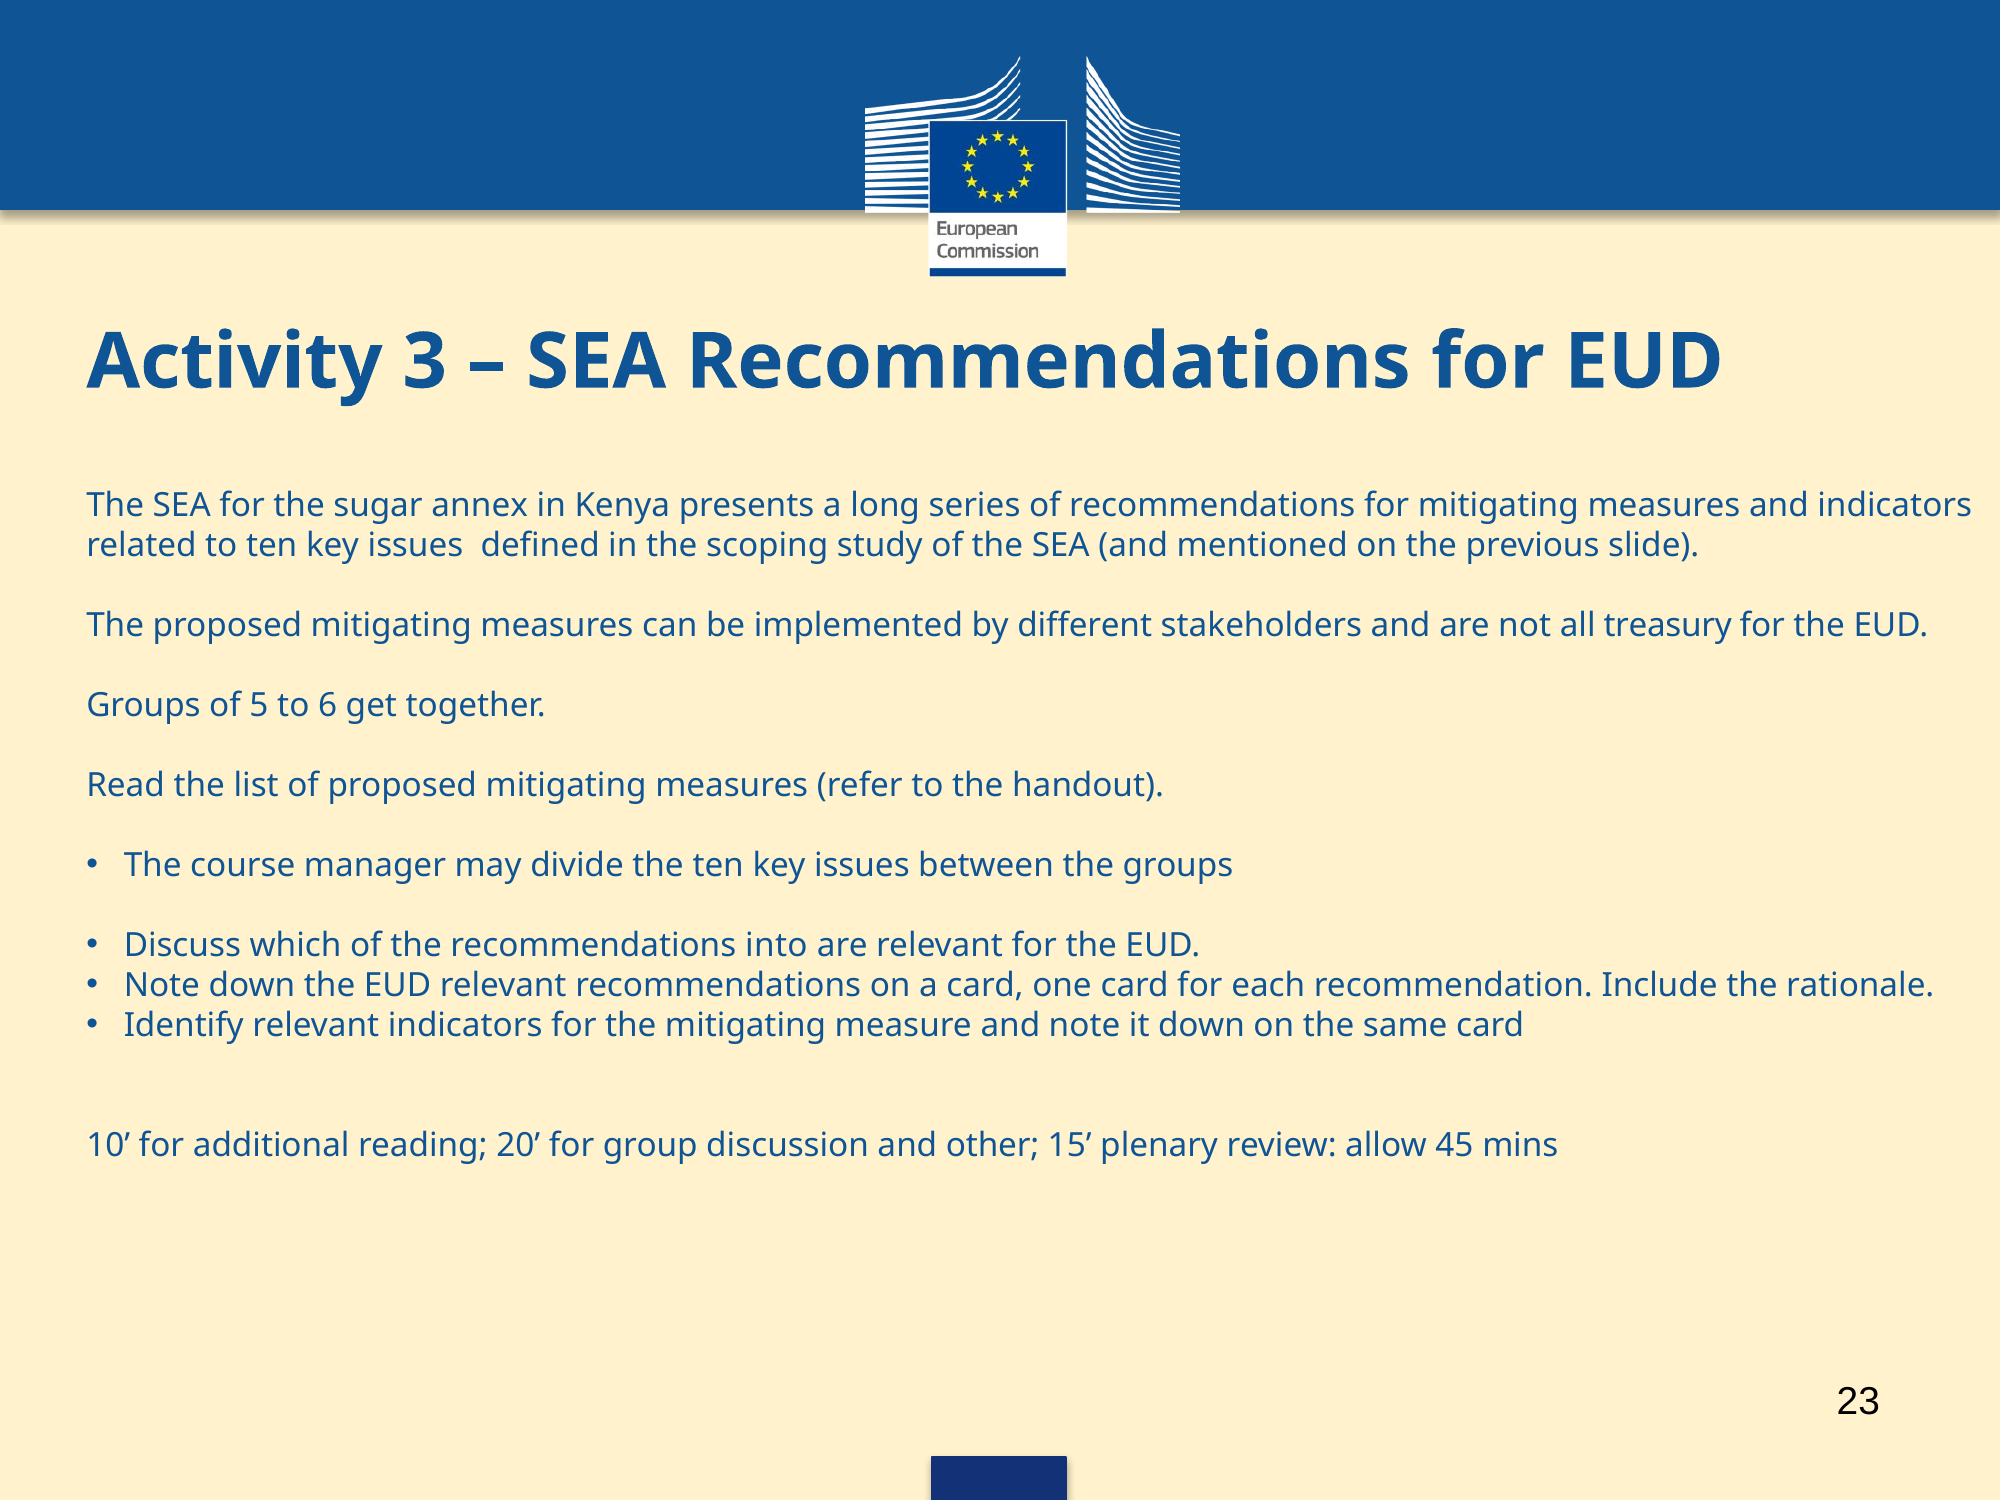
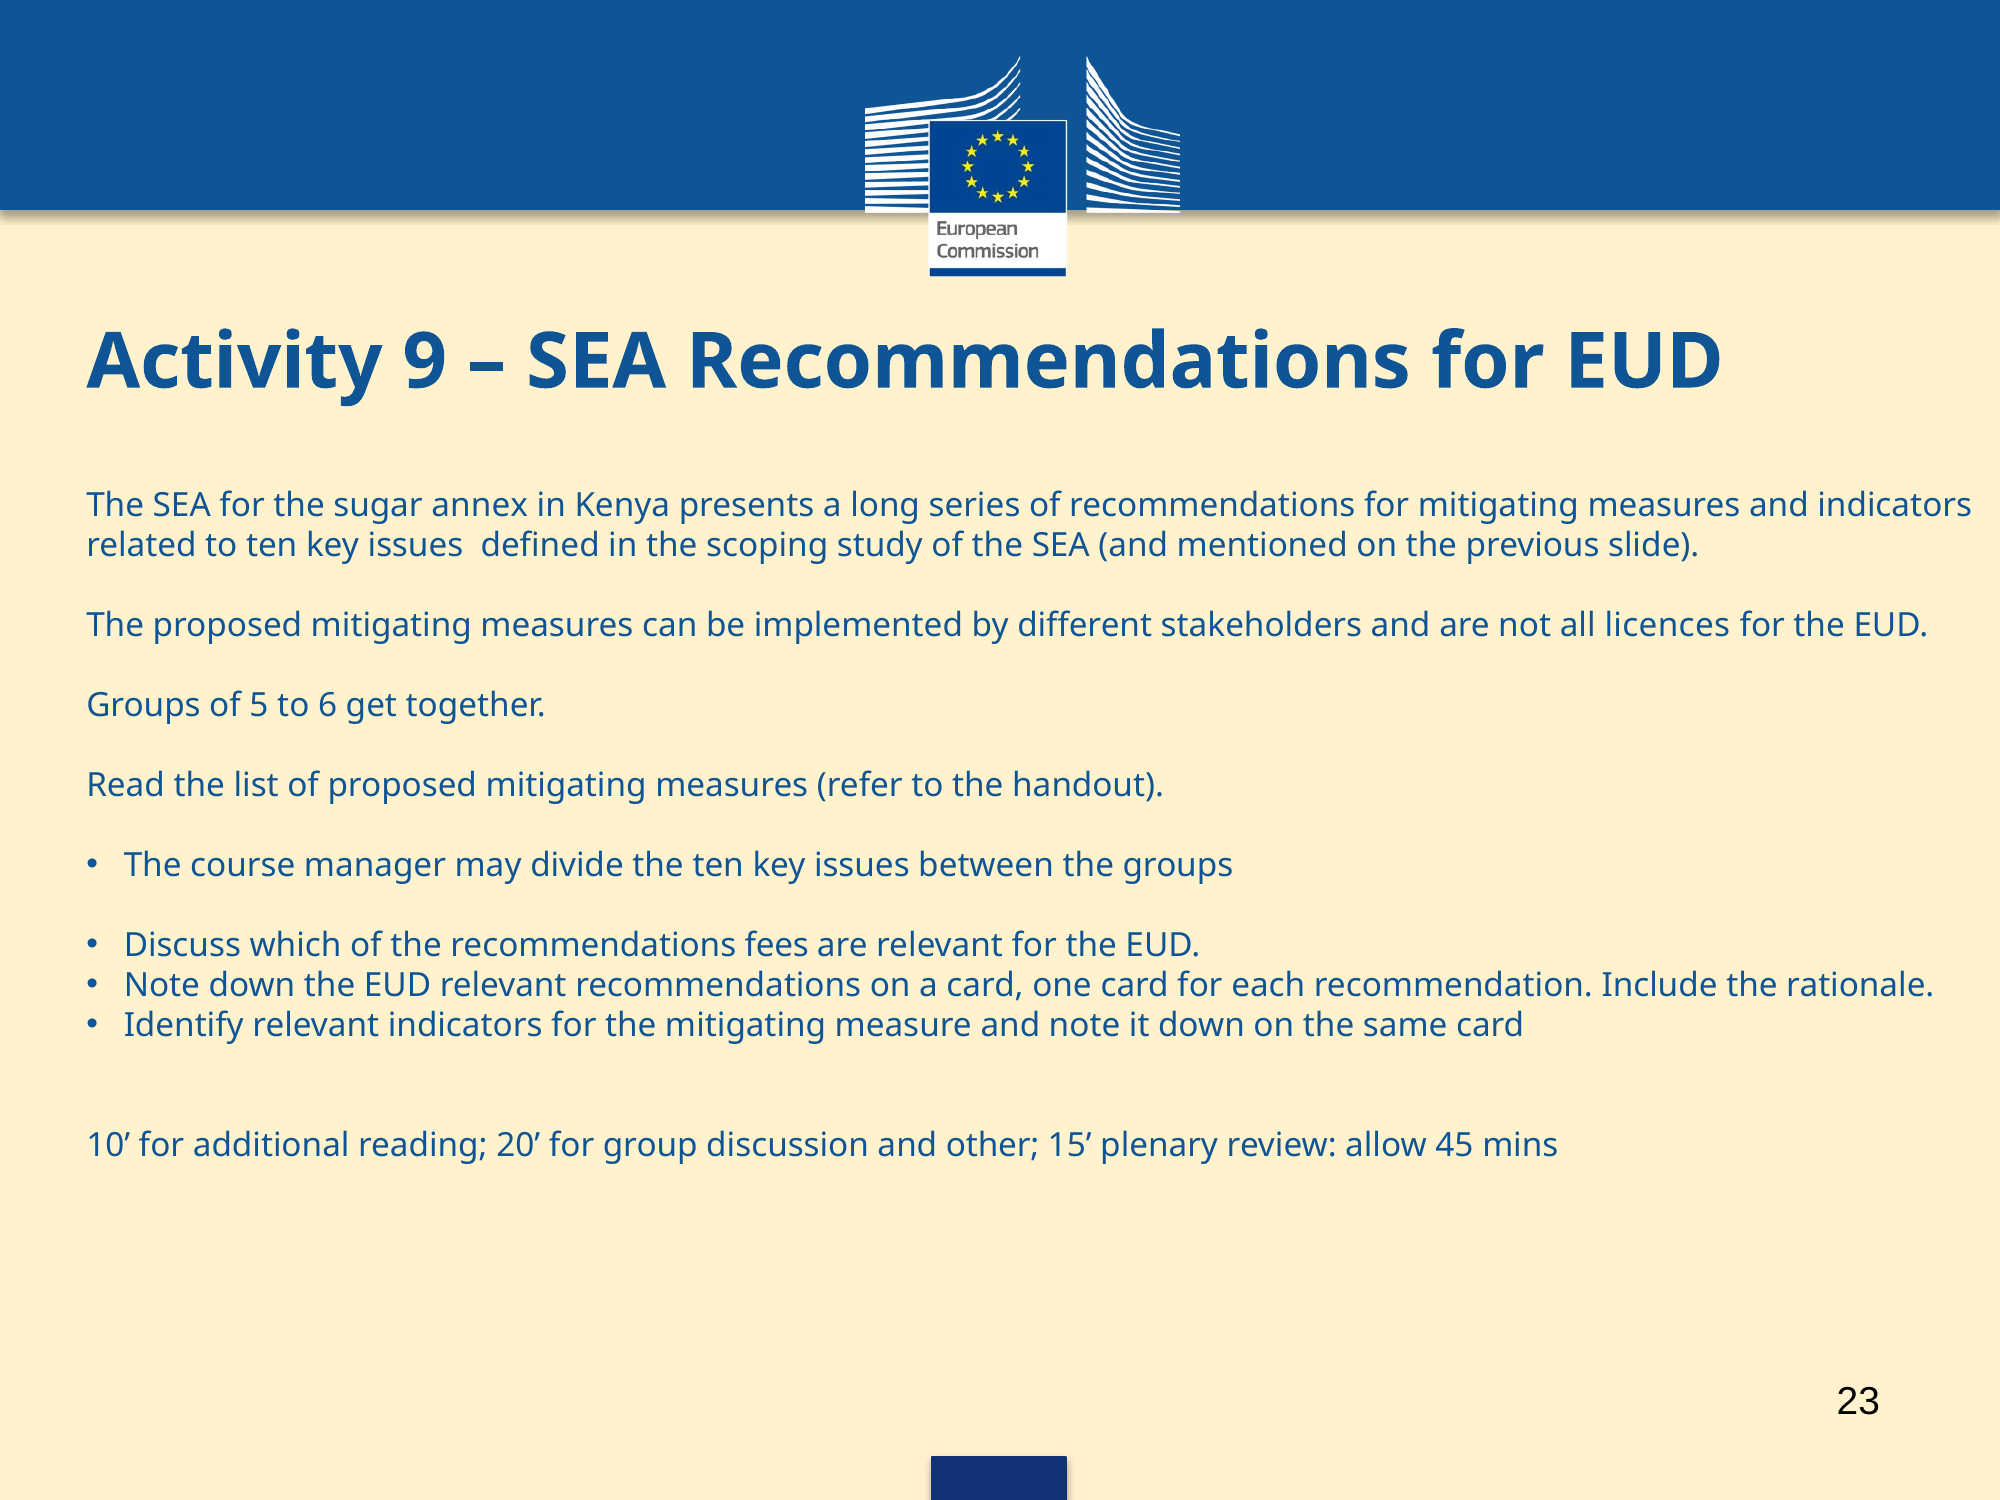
3: 3 -> 9 (425, 362)
treasury: treasury -> licences (1667, 625)
into: into -> fees (777, 945)
